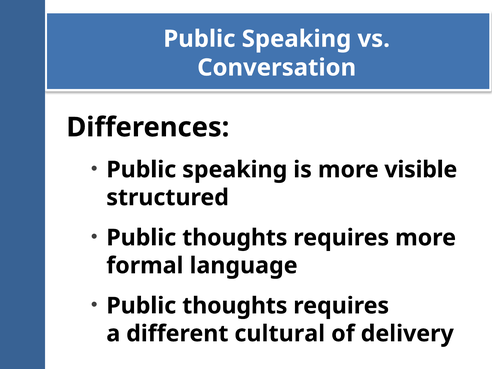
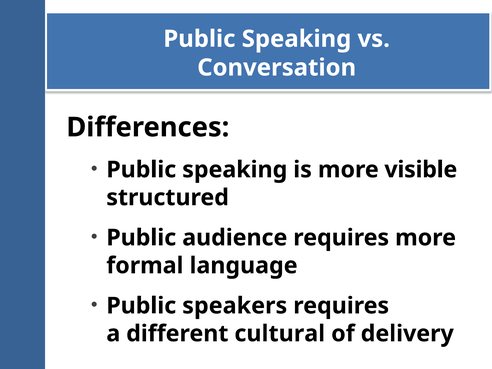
thoughts: thoughts -> audience (235, 238)
thoughts: thoughts -> speakers (235, 306)
